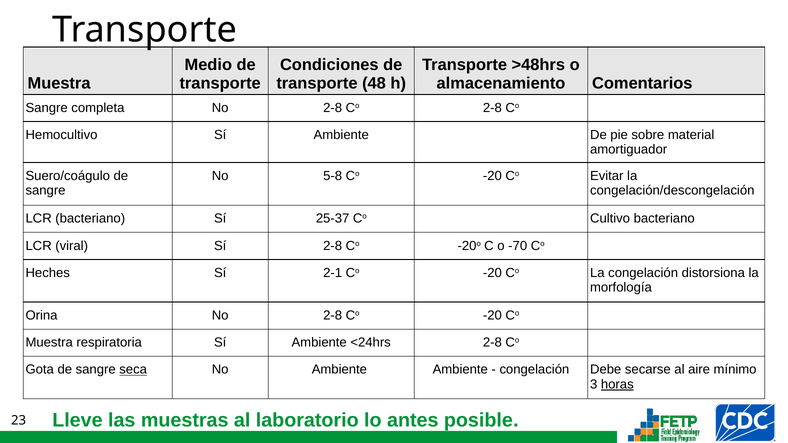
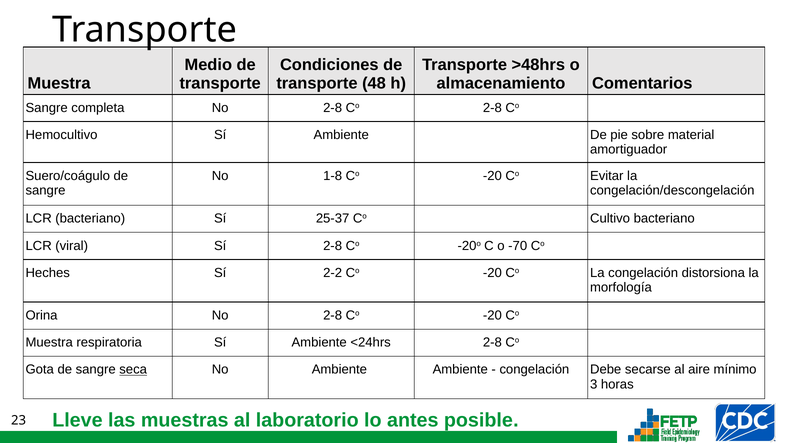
5-8: 5-8 -> 1-8 (333, 176)
2-1: 2-1 -> 2-2 (333, 273)
horas underline: present -> none (617, 384)
